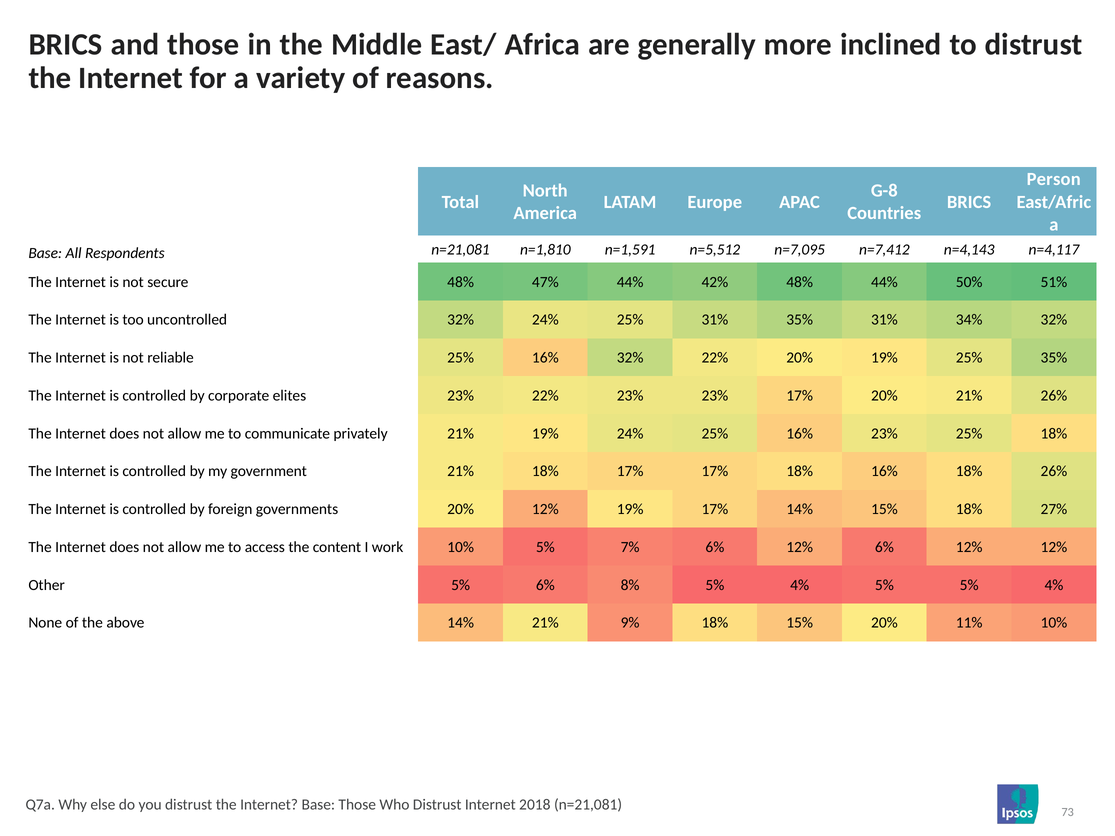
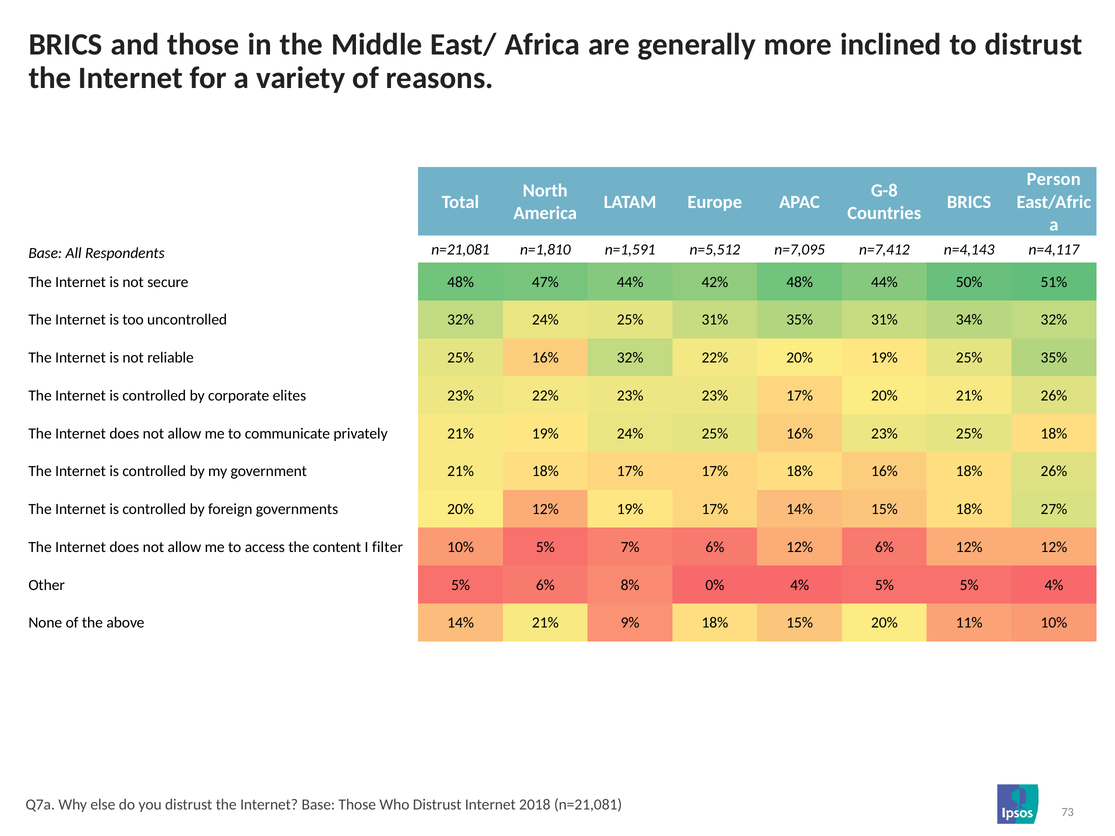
work: work -> filter (387, 547)
8% 5%: 5% -> 0% (715, 585)
